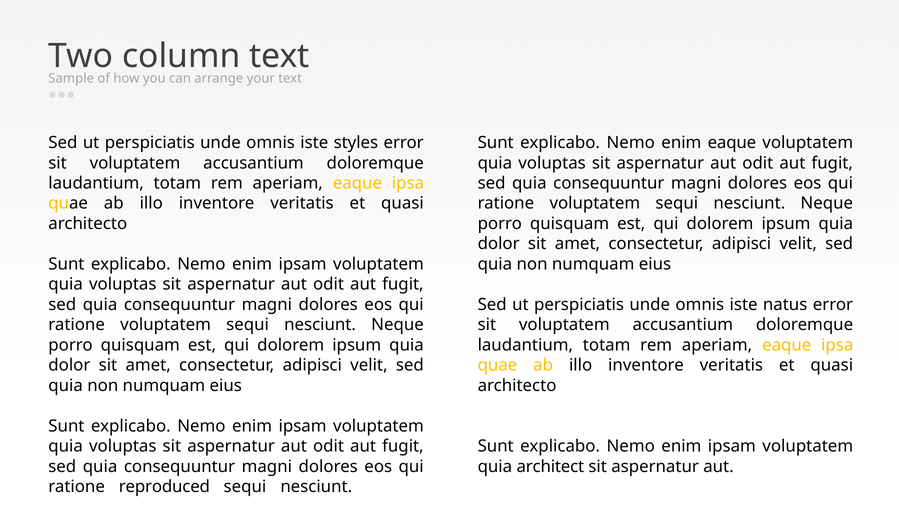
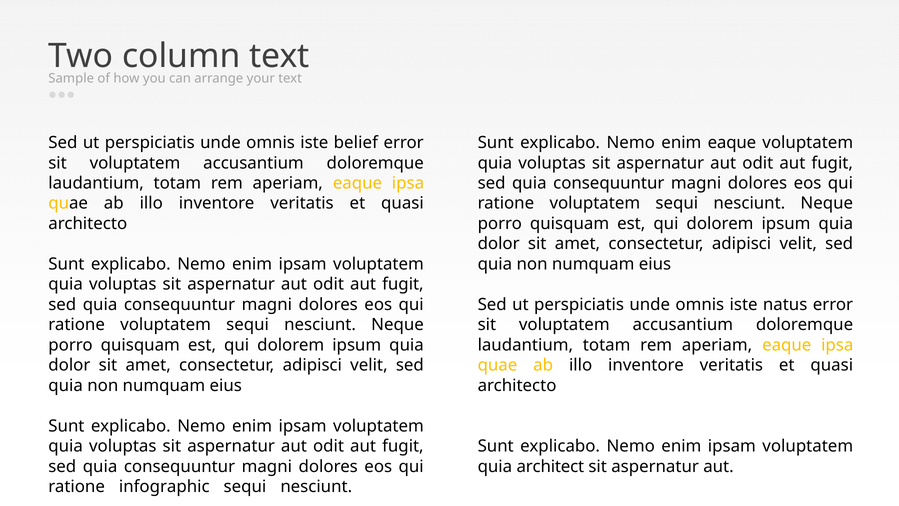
styles: styles -> belief (356, 143)
reproduced: reproduced -> infographic (164, 486)
